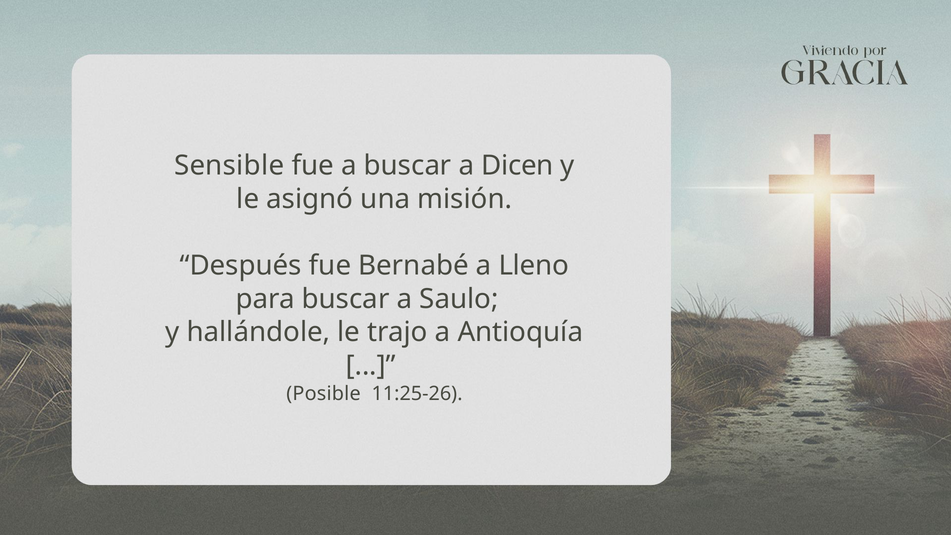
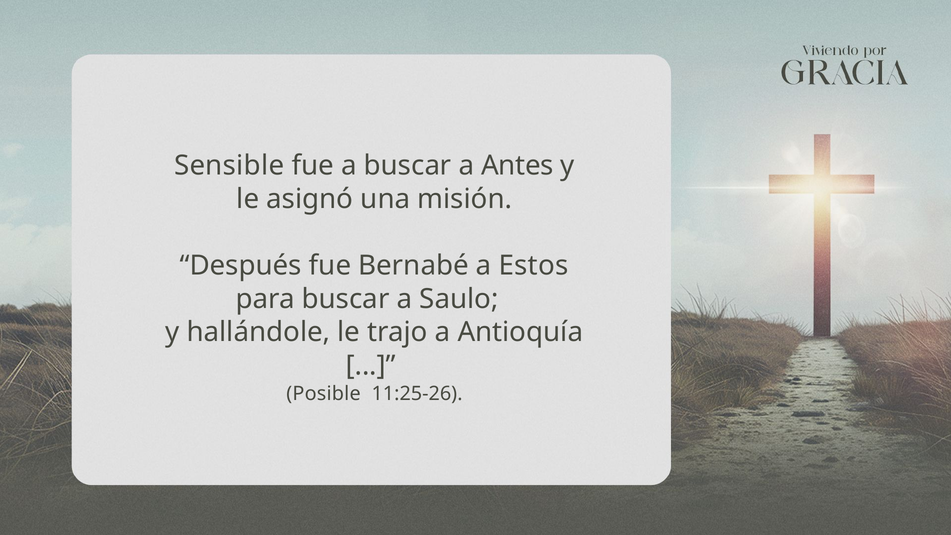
Dicen: Dicen -> Antes (517, 166)
Lleno: Lleno -> Estos (534, 266)
